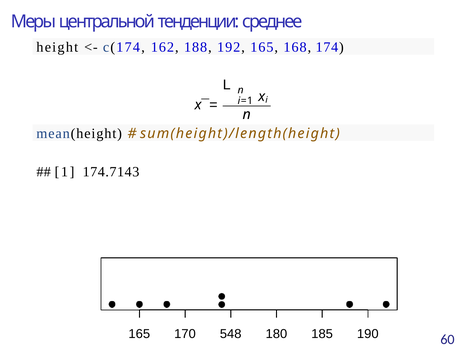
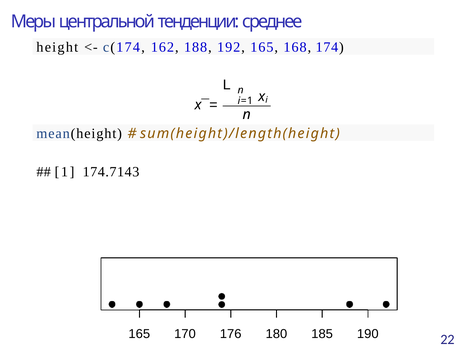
548: 548 -> 176 (231, 334)
60: 60 -> 22 (447, 339)
